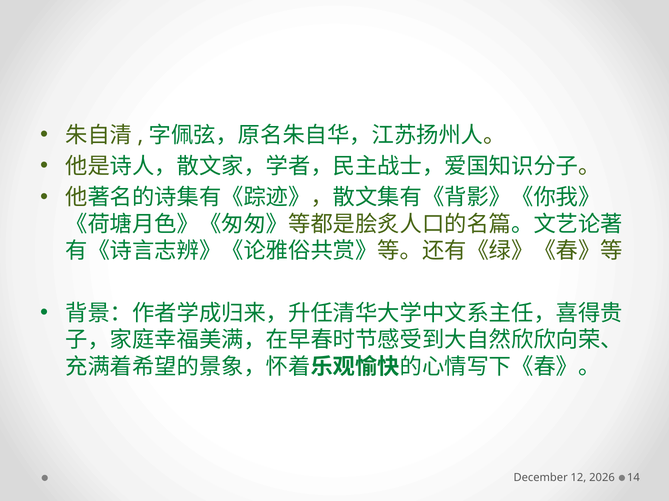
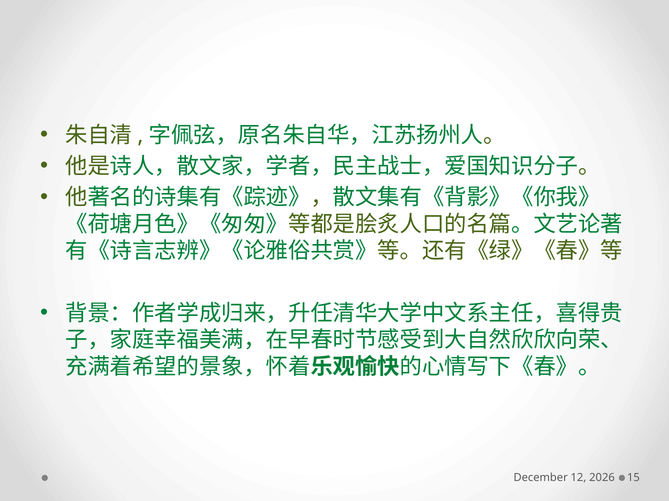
14: 14 -> 15 (633, 478)
